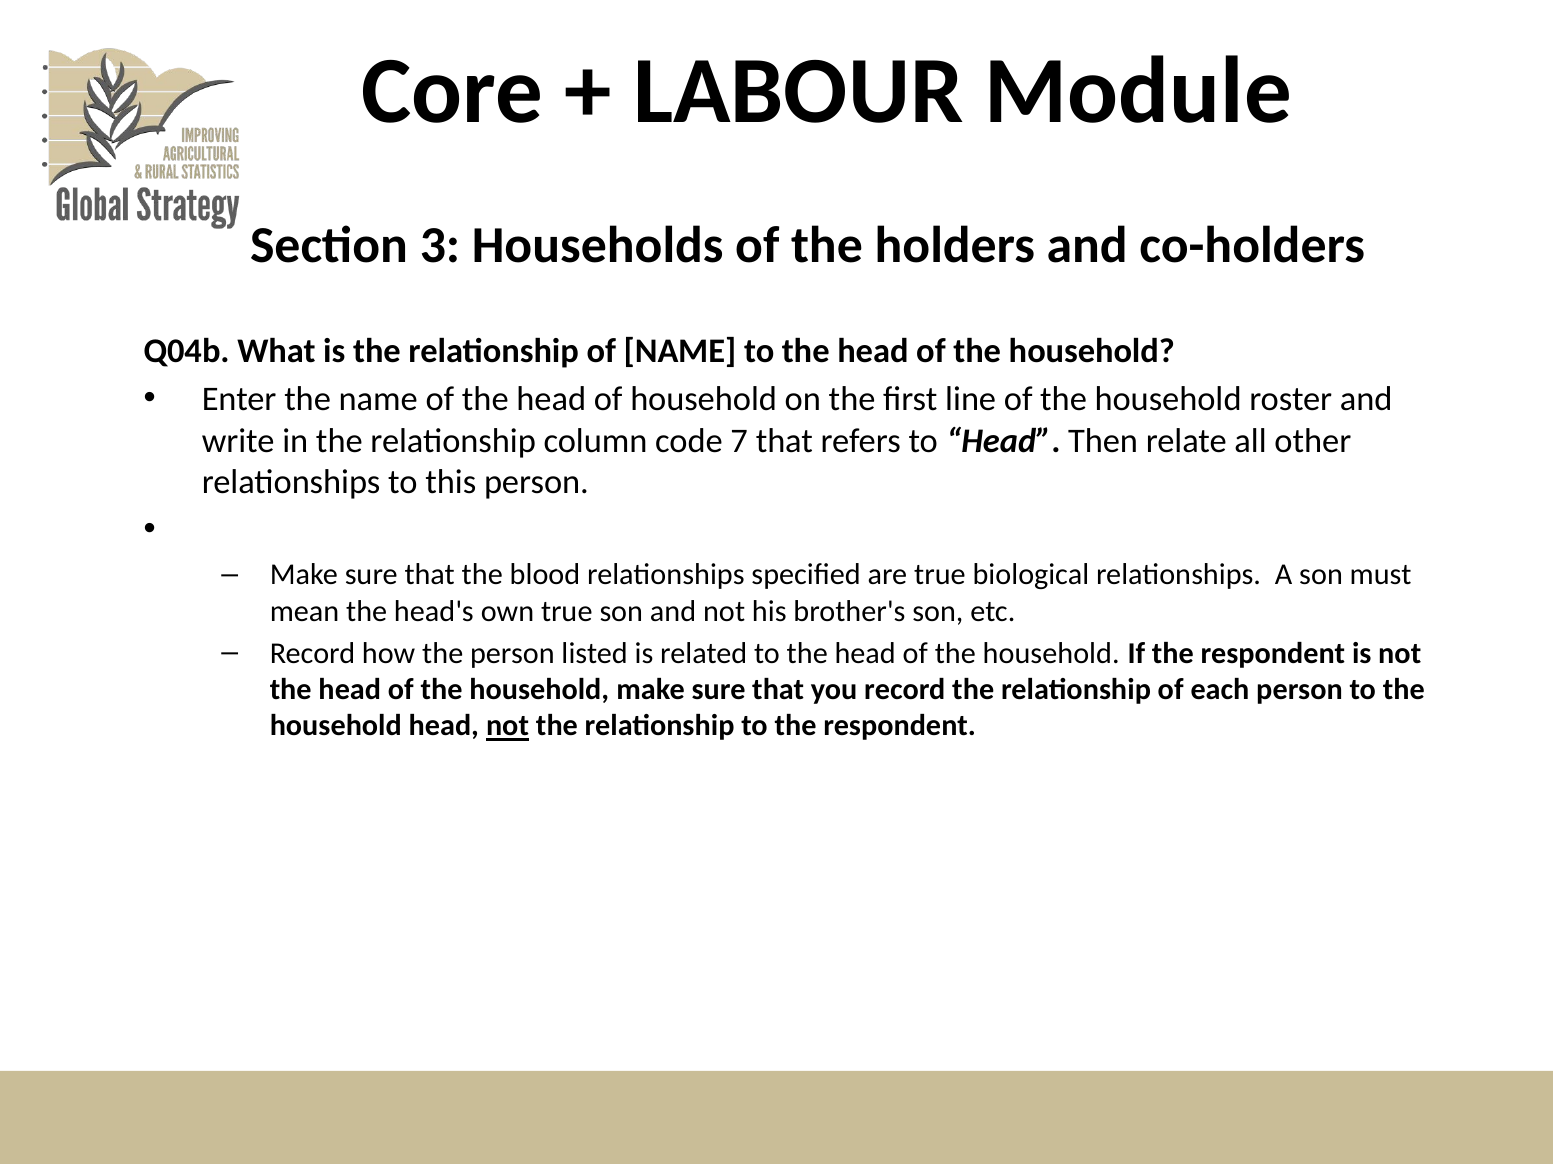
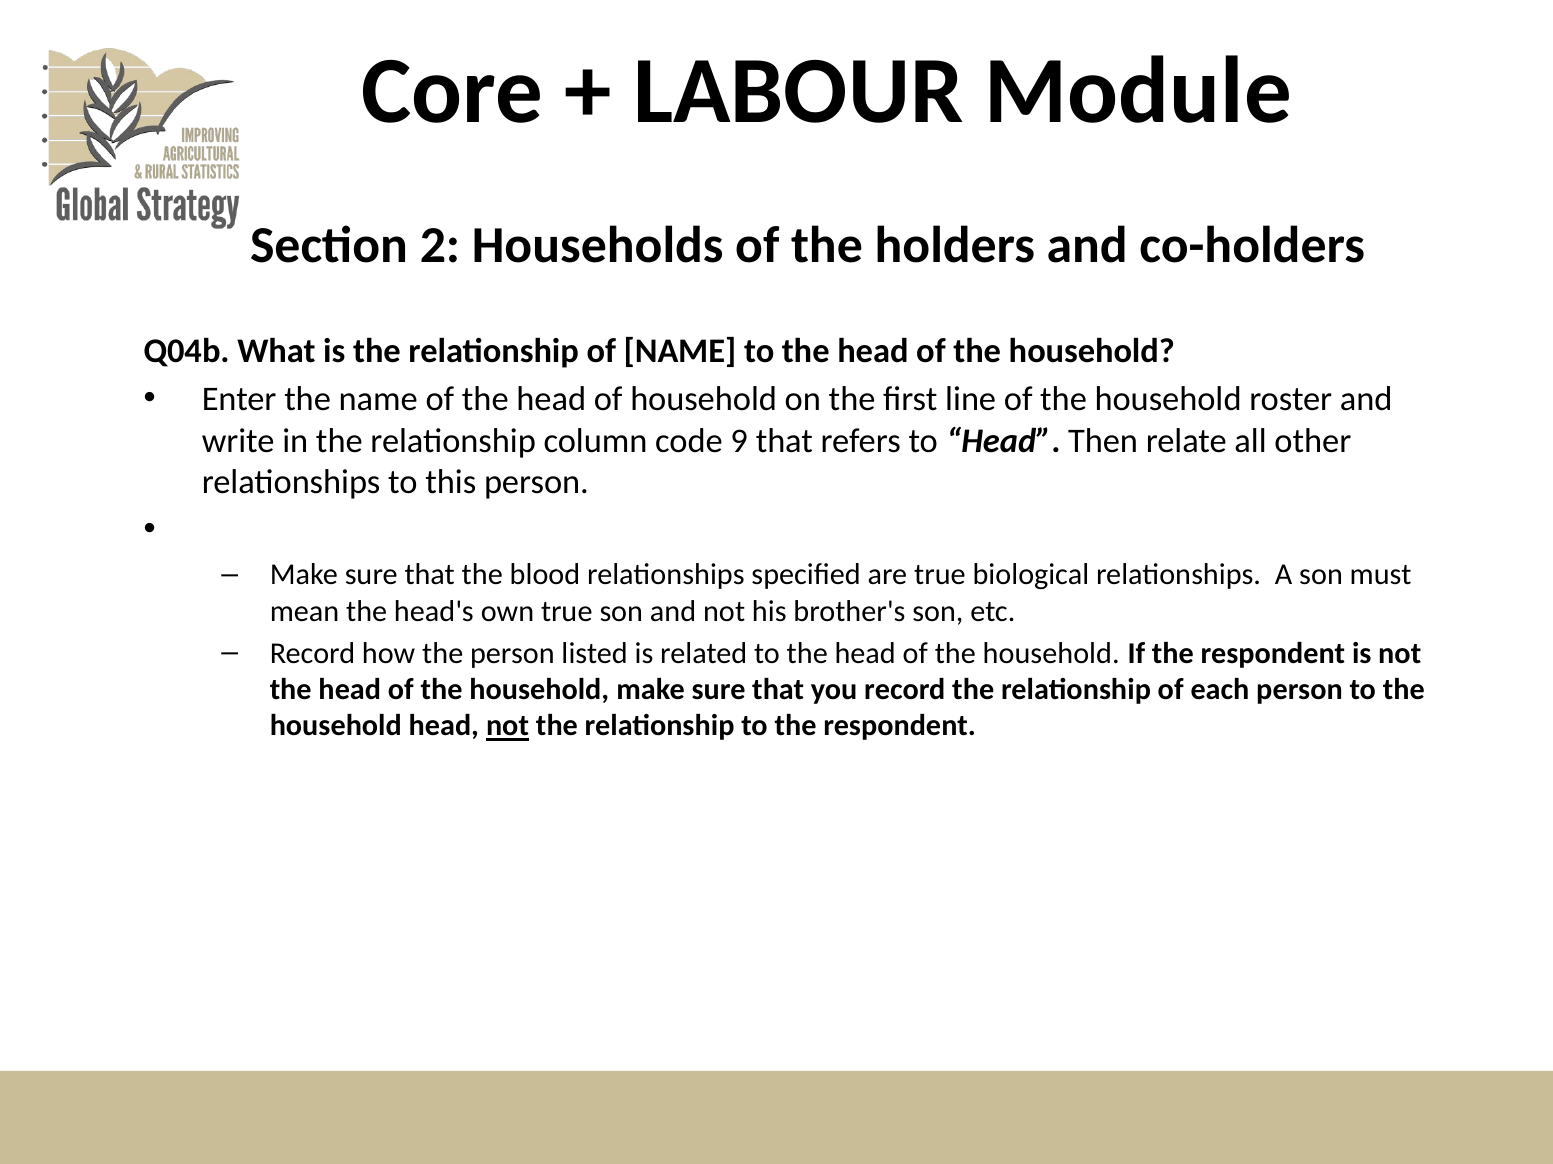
3: 3 -> 2 (440, 246)
7: 7 -> 9 (739, 441)
